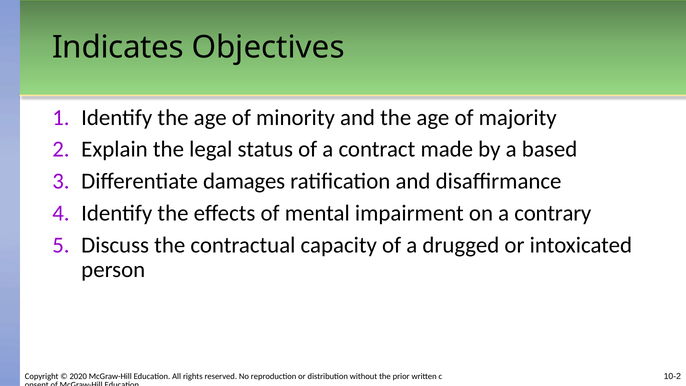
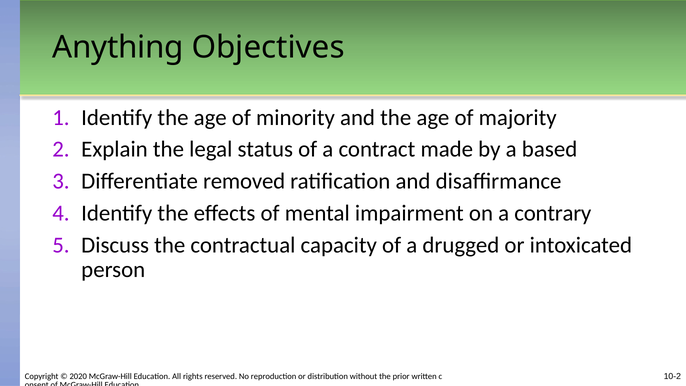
Indicates: Indicates -> Anything (118, 47)
damages: damages -> removed (244, 181)
